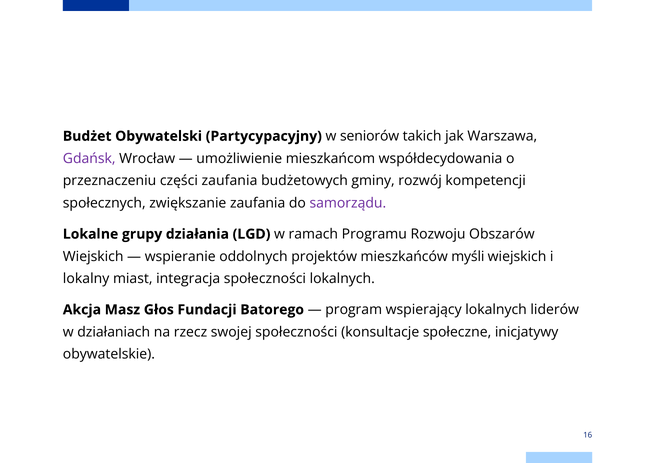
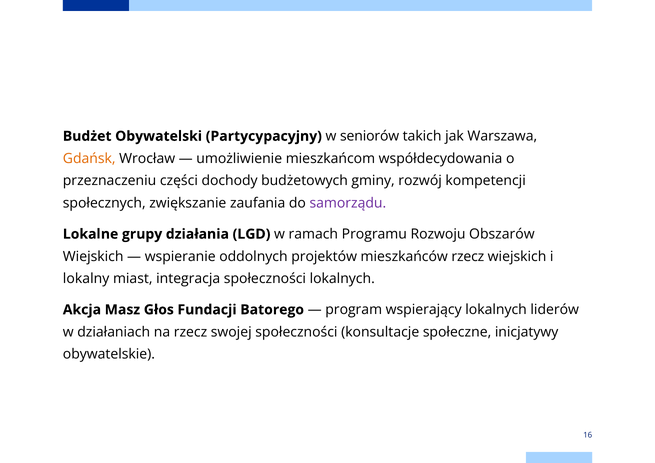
Gdańsk colour: purple -> orange (89, 159)
części zaufania: zaufania -> dochody (230, 181)
mieszkańców myśli: myśli -> rzecz (468, 257)
